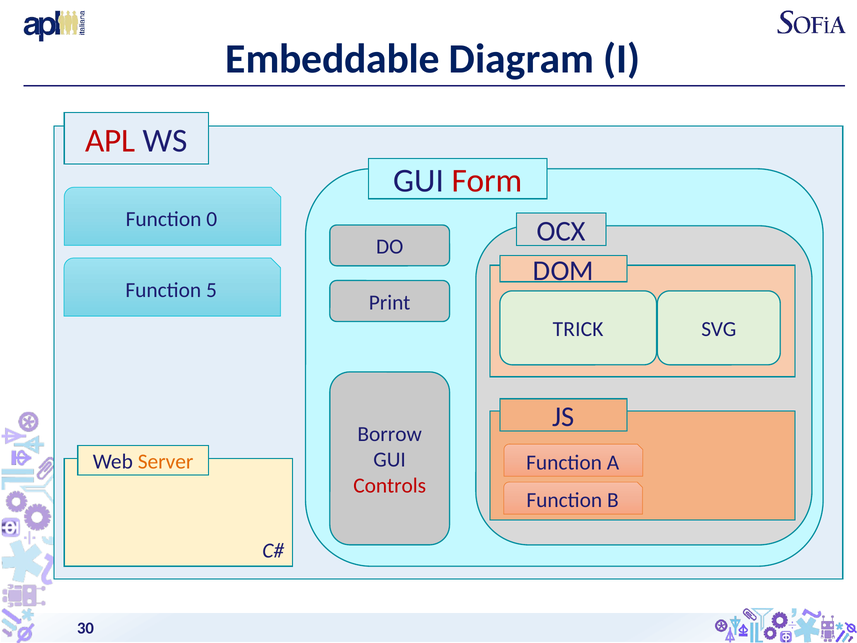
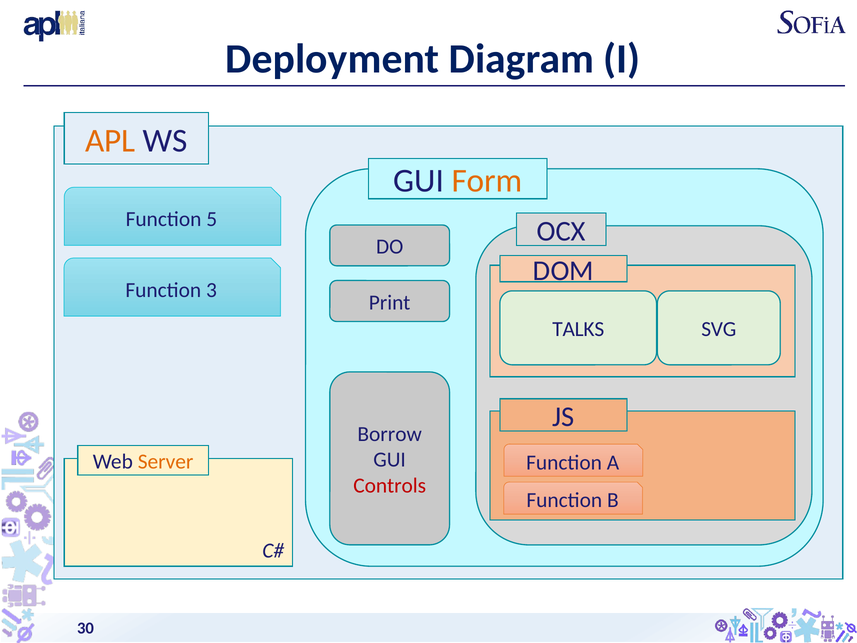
Embeddable: Embeddable -> Deployment (332, 59)
APL colour: red -> orange (110, 140)
Form colour: red -> orange (487, 181)
0: 0 -> 5 (212, 219)
5: 5 -> 3 (212, 290)
TRICK: TRICK -> TALKS (578, 329)
